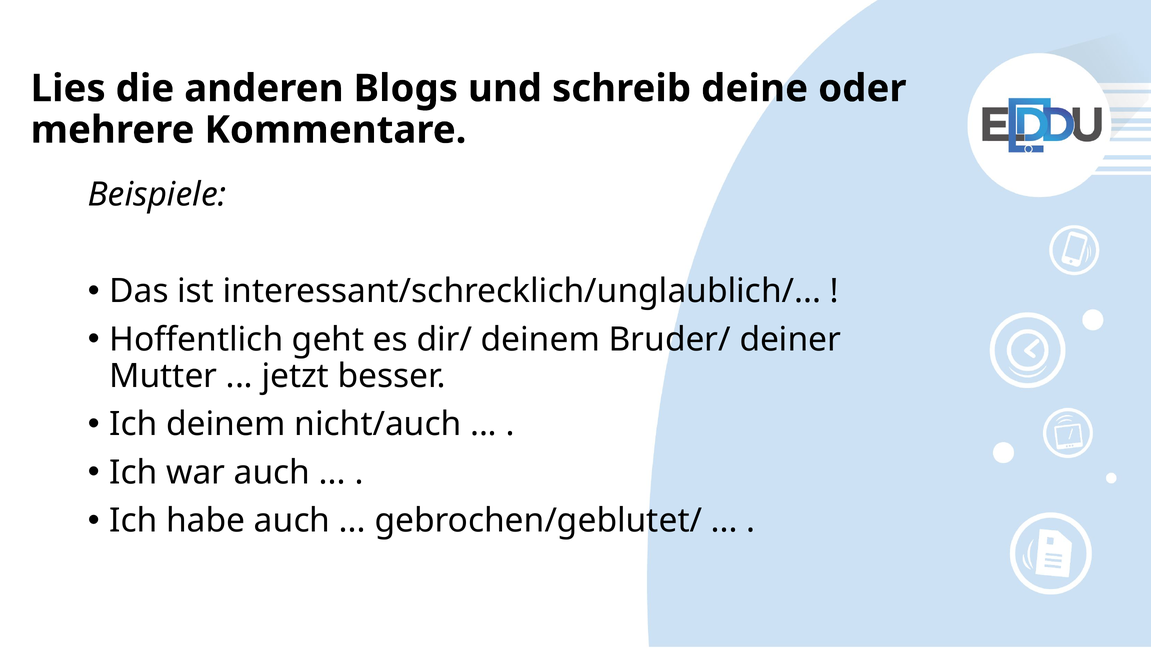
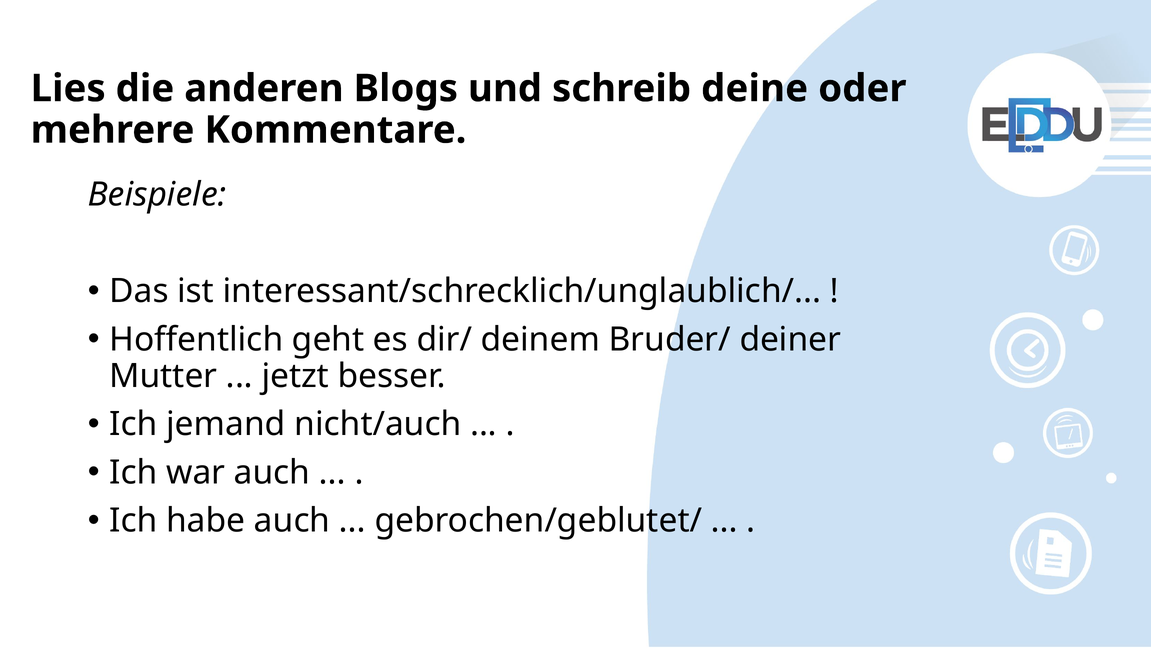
Ich deinem: deinem -> jemand (226, 424)
